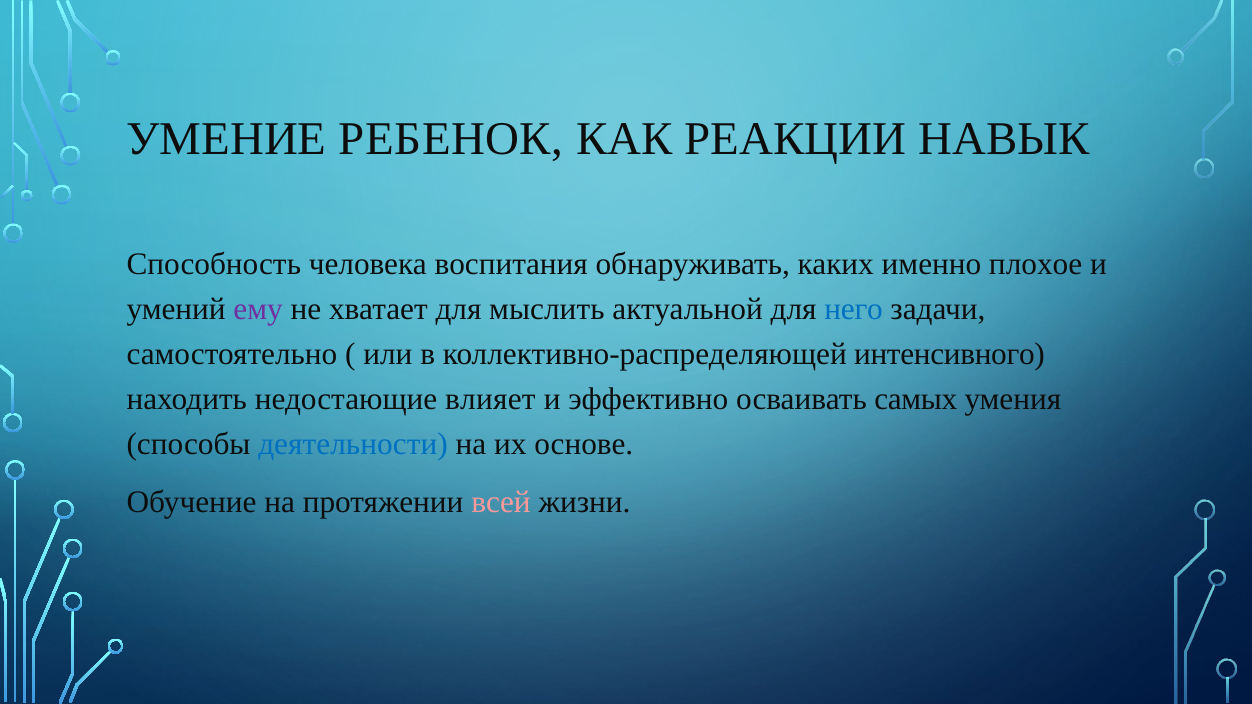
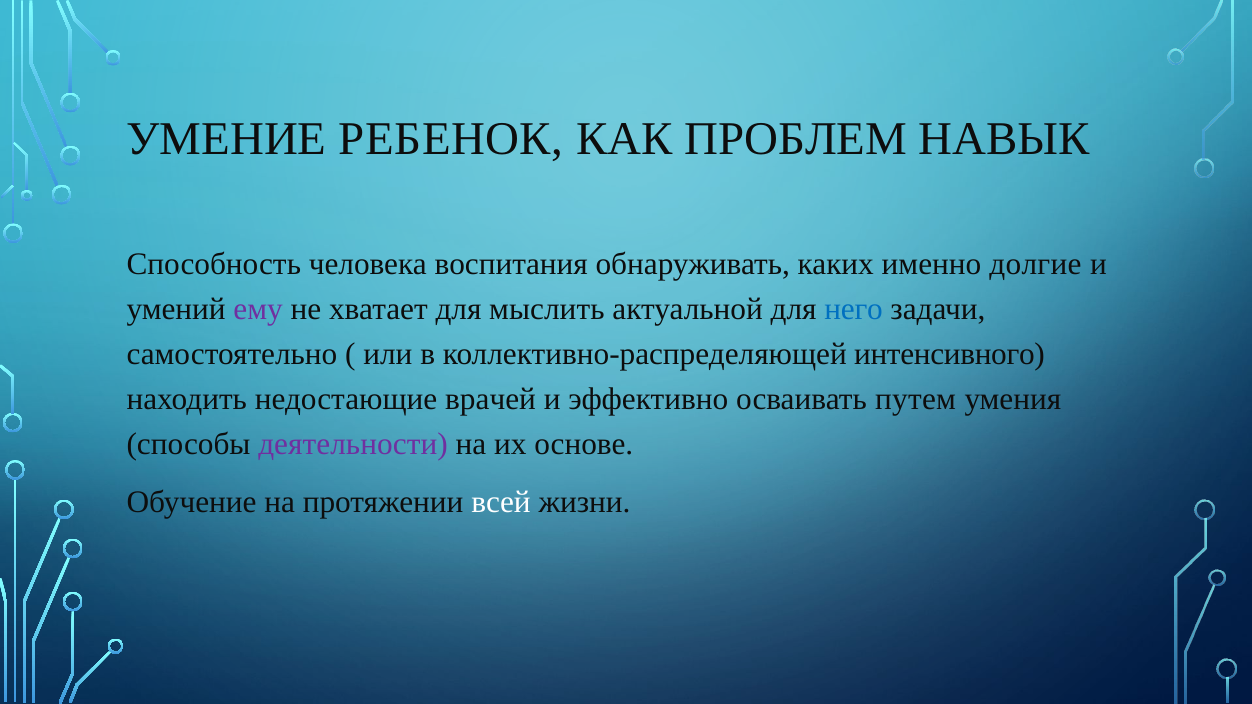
РЕАКЦИИ: РЕАКЦИИ -> ПРОБЛЕМ (796, 139)
плохое: плохое -> долгие (1035, 264)
влияет: влияет -> врачей (490, 399)
самых: самых -> путем (916, 399)
деятельности colour: blue -> purple (353, 444)
всей colour: pink -> white (501, 503)
